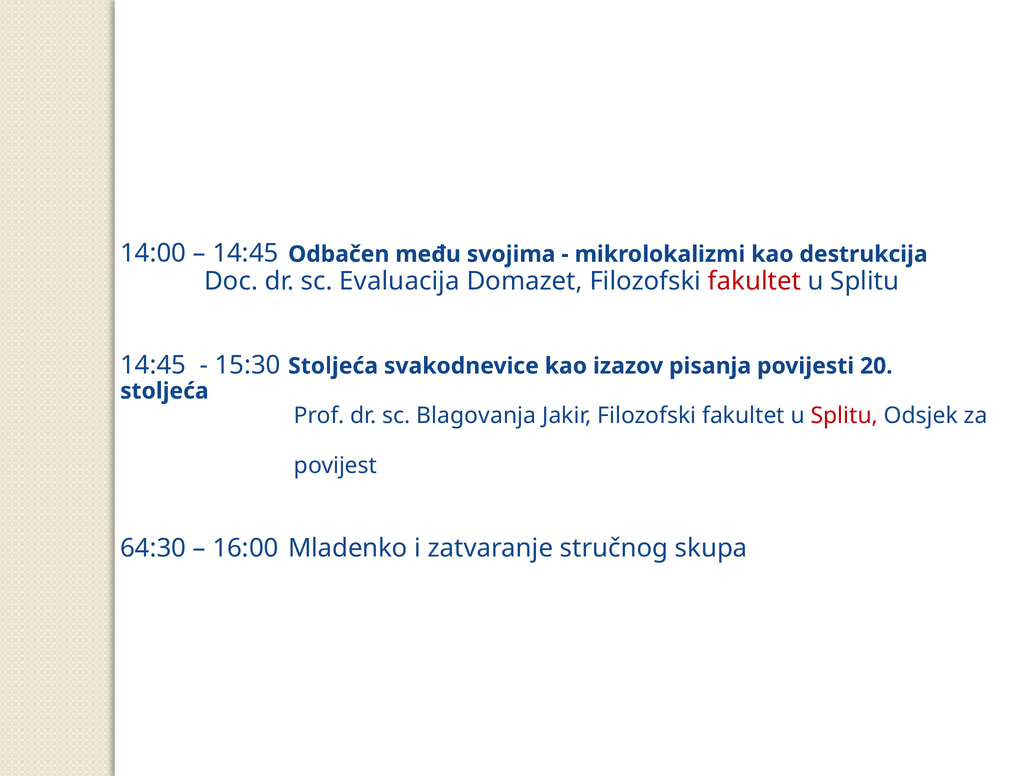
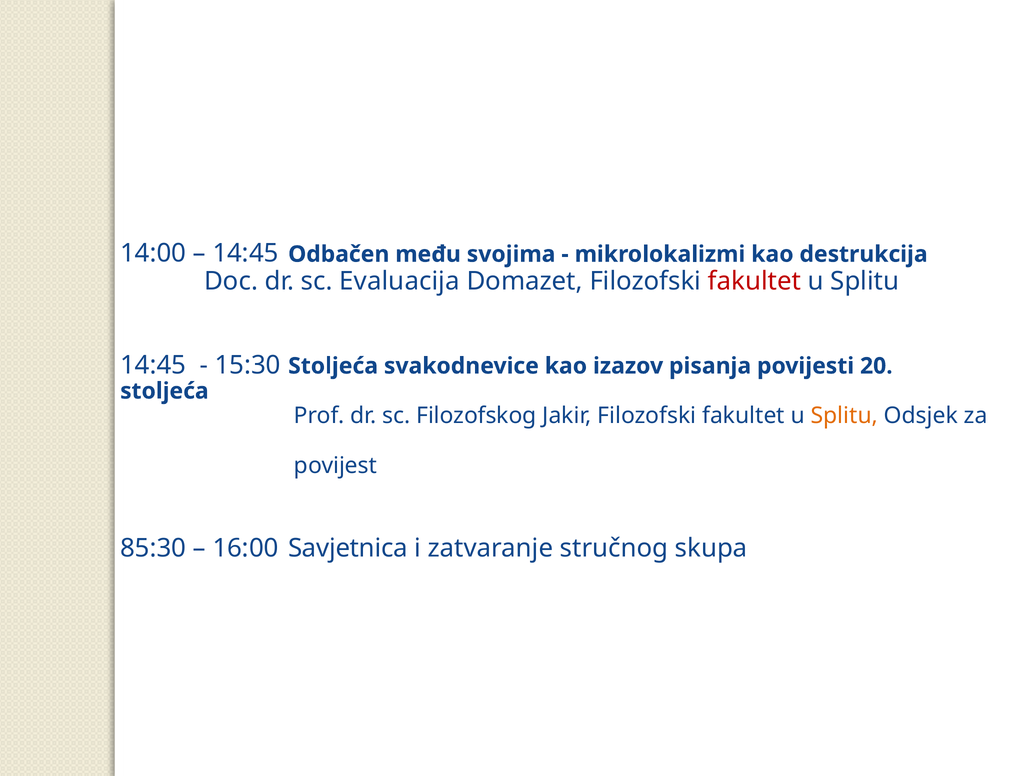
Blagovanja: Blagovanja -> Filozofskog (476, 416)
Splitu colour: red -> orange (844, 416)
64:30: 64:30 -> 85:30 (153, 548)
Mladenko: Mladenko -> Savjetnica (348, 548)
